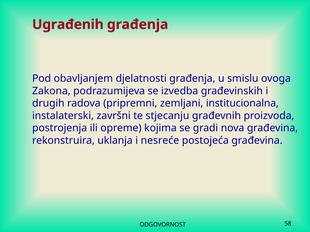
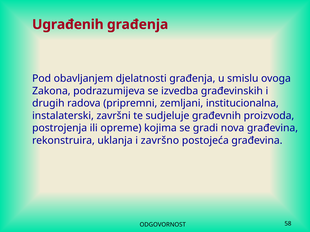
stjecanju: stjecanju -> sudjeluje (167, 116)
nesreće: nesreće -> završno (160, 141)
